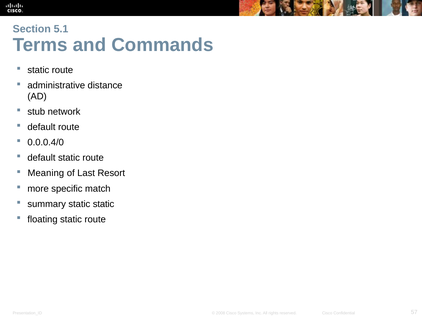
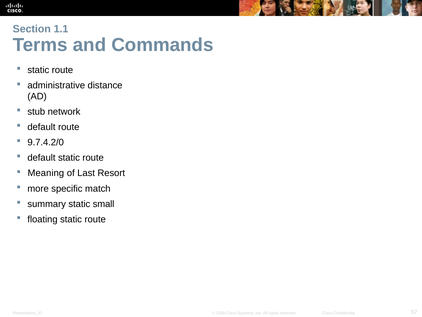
5.1: 5.1 -> 1.1 (61, 29)
0.0.0.4/0: 0.0.0.4/0 -> 9.7.4.2/0 (46, 142)
static static: static -> small (104, 204)
